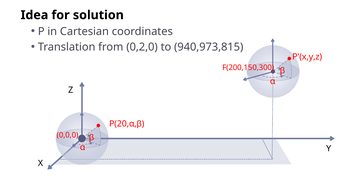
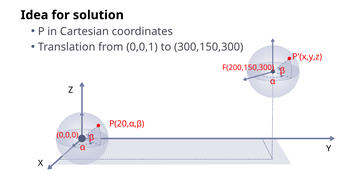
0,2,0: 0,2,0 -> 0,0,1 (142, 47)
940,973,815: 940,973,815 -> 300,150,300 (209, 47)
